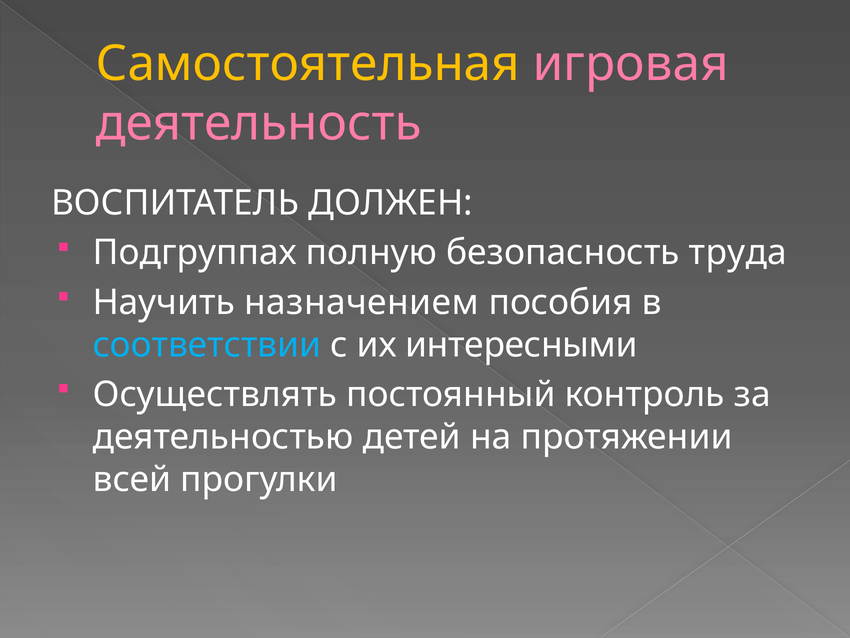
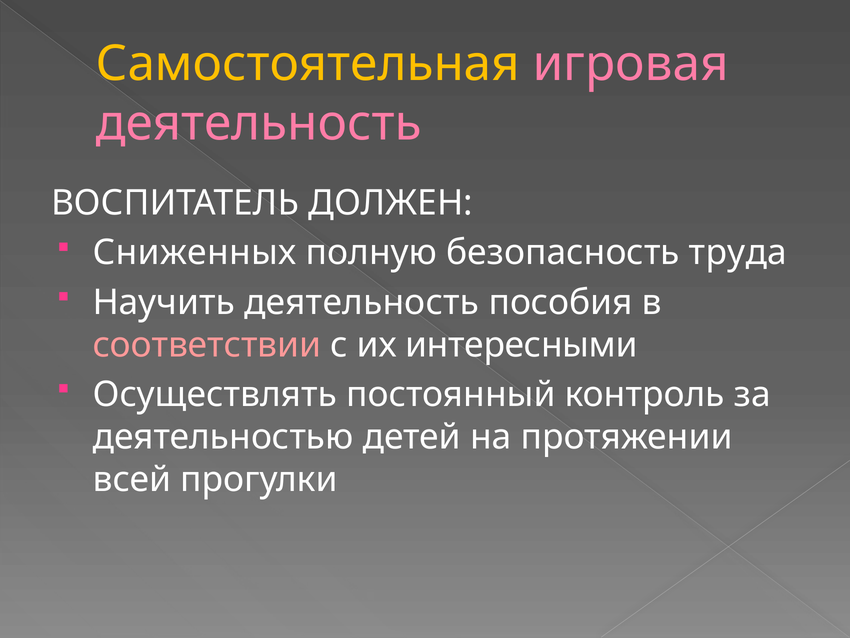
Подгруппах: Подгруппах -> Сниженных (195, 253)
Научить назначением: назначением -> деятельность (362, 302)
соответствии colour: light blue -> pink (207, 345)
